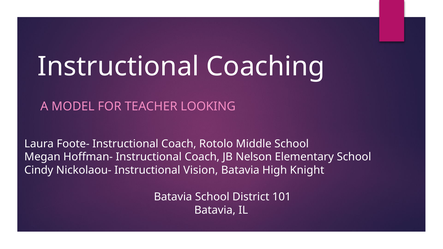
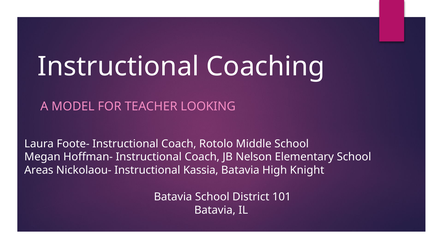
Cindy: Cindy -> Areas (39, 170)
Vision: Vision -> Kassia (201, 170)
